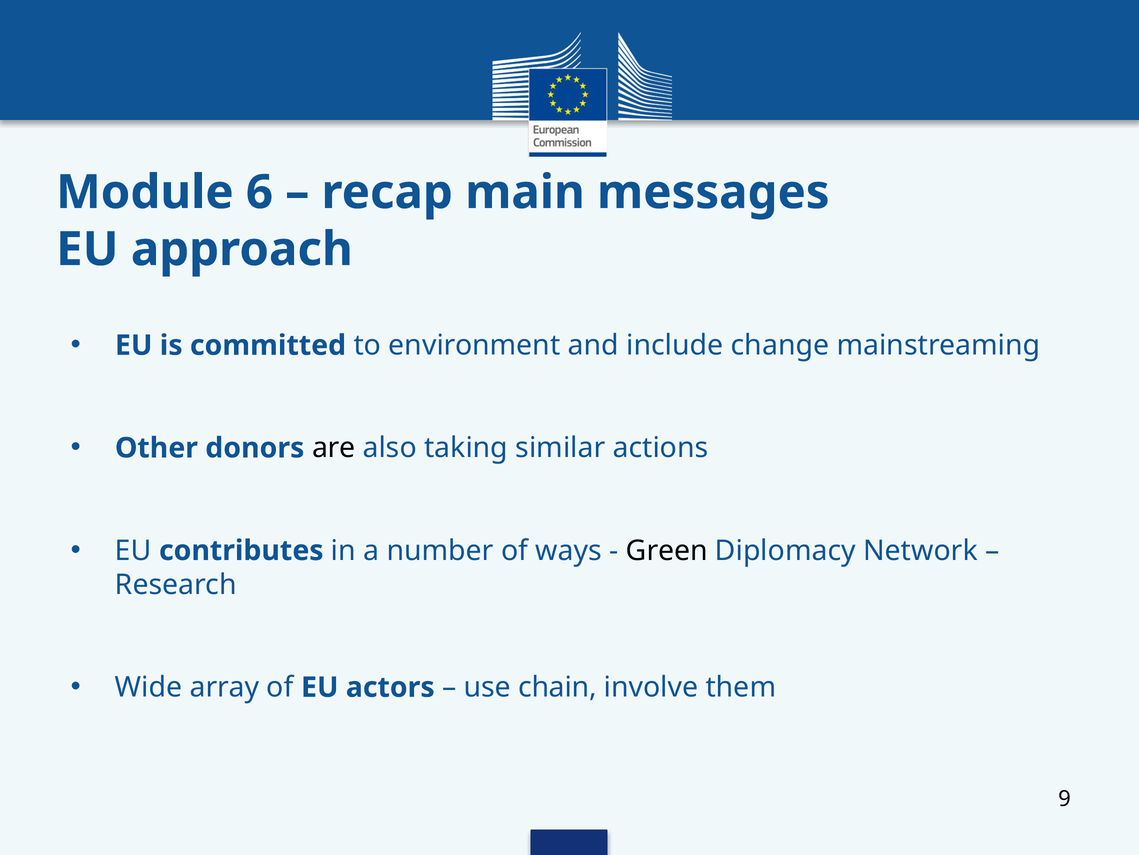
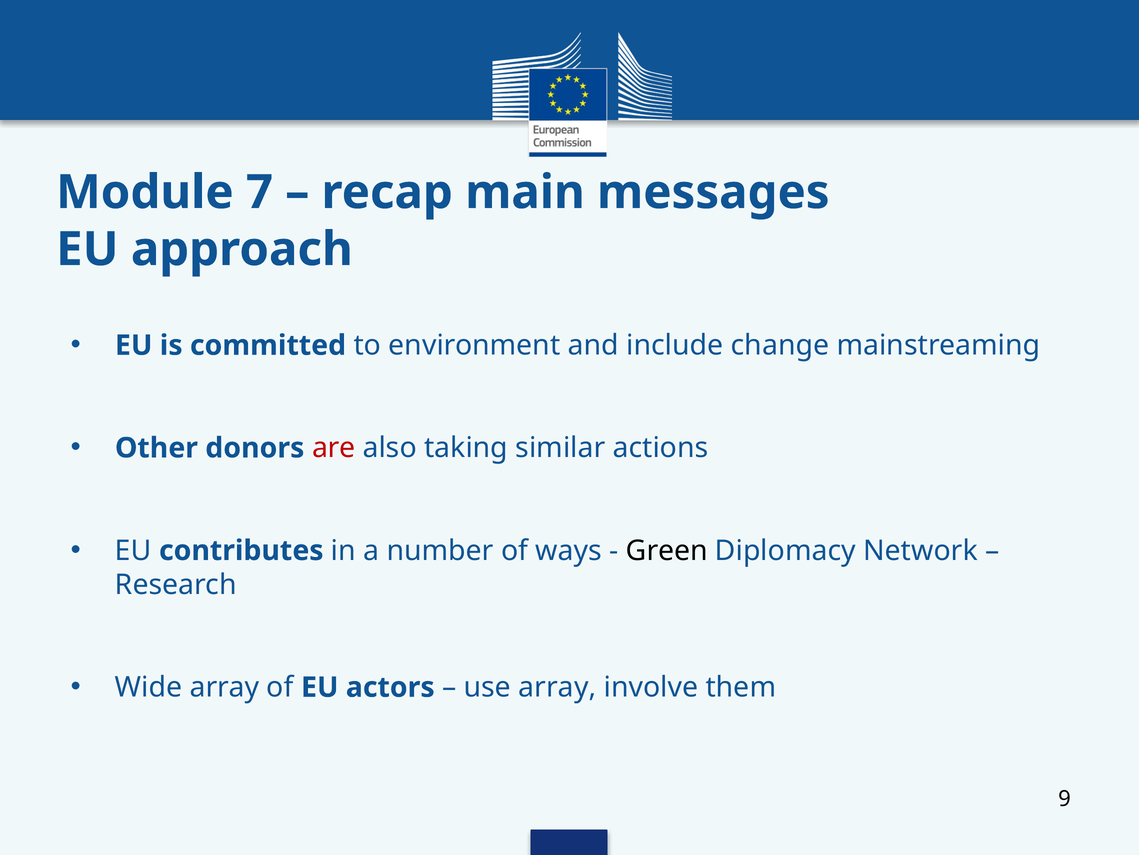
6: 6 -> 7 (259, 192)
are colour: black -> red (334, 448)
use chain: chain -> array (557, 687)
